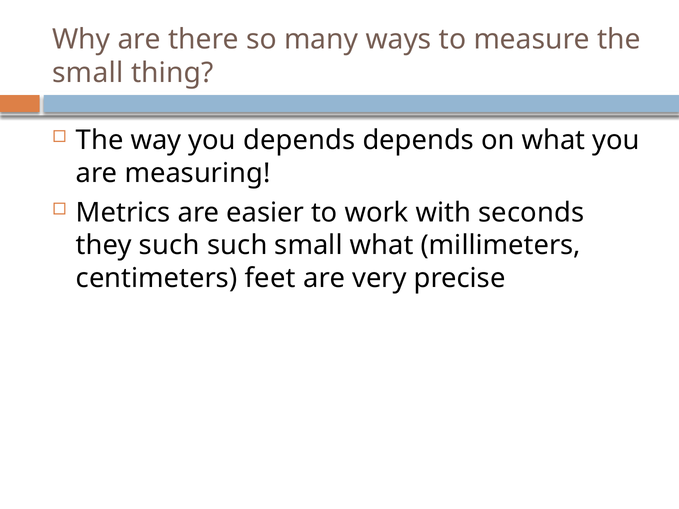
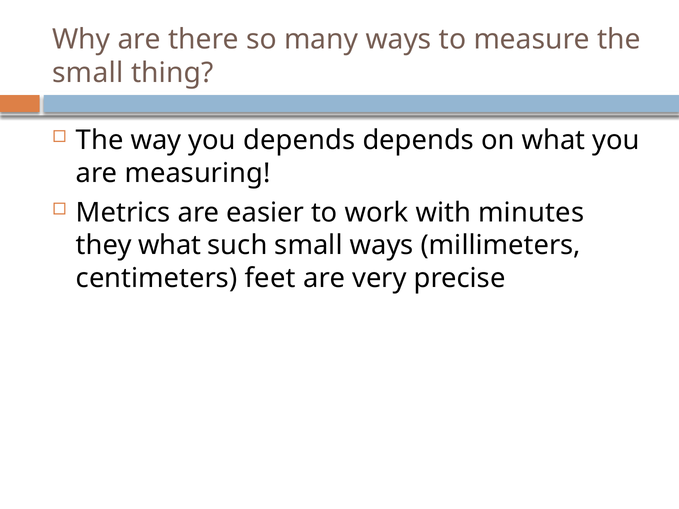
seconds: seconds -> minutes (531, 213)
they such: such -> what (170, 246)
small what: what -> ways (382, 246)
